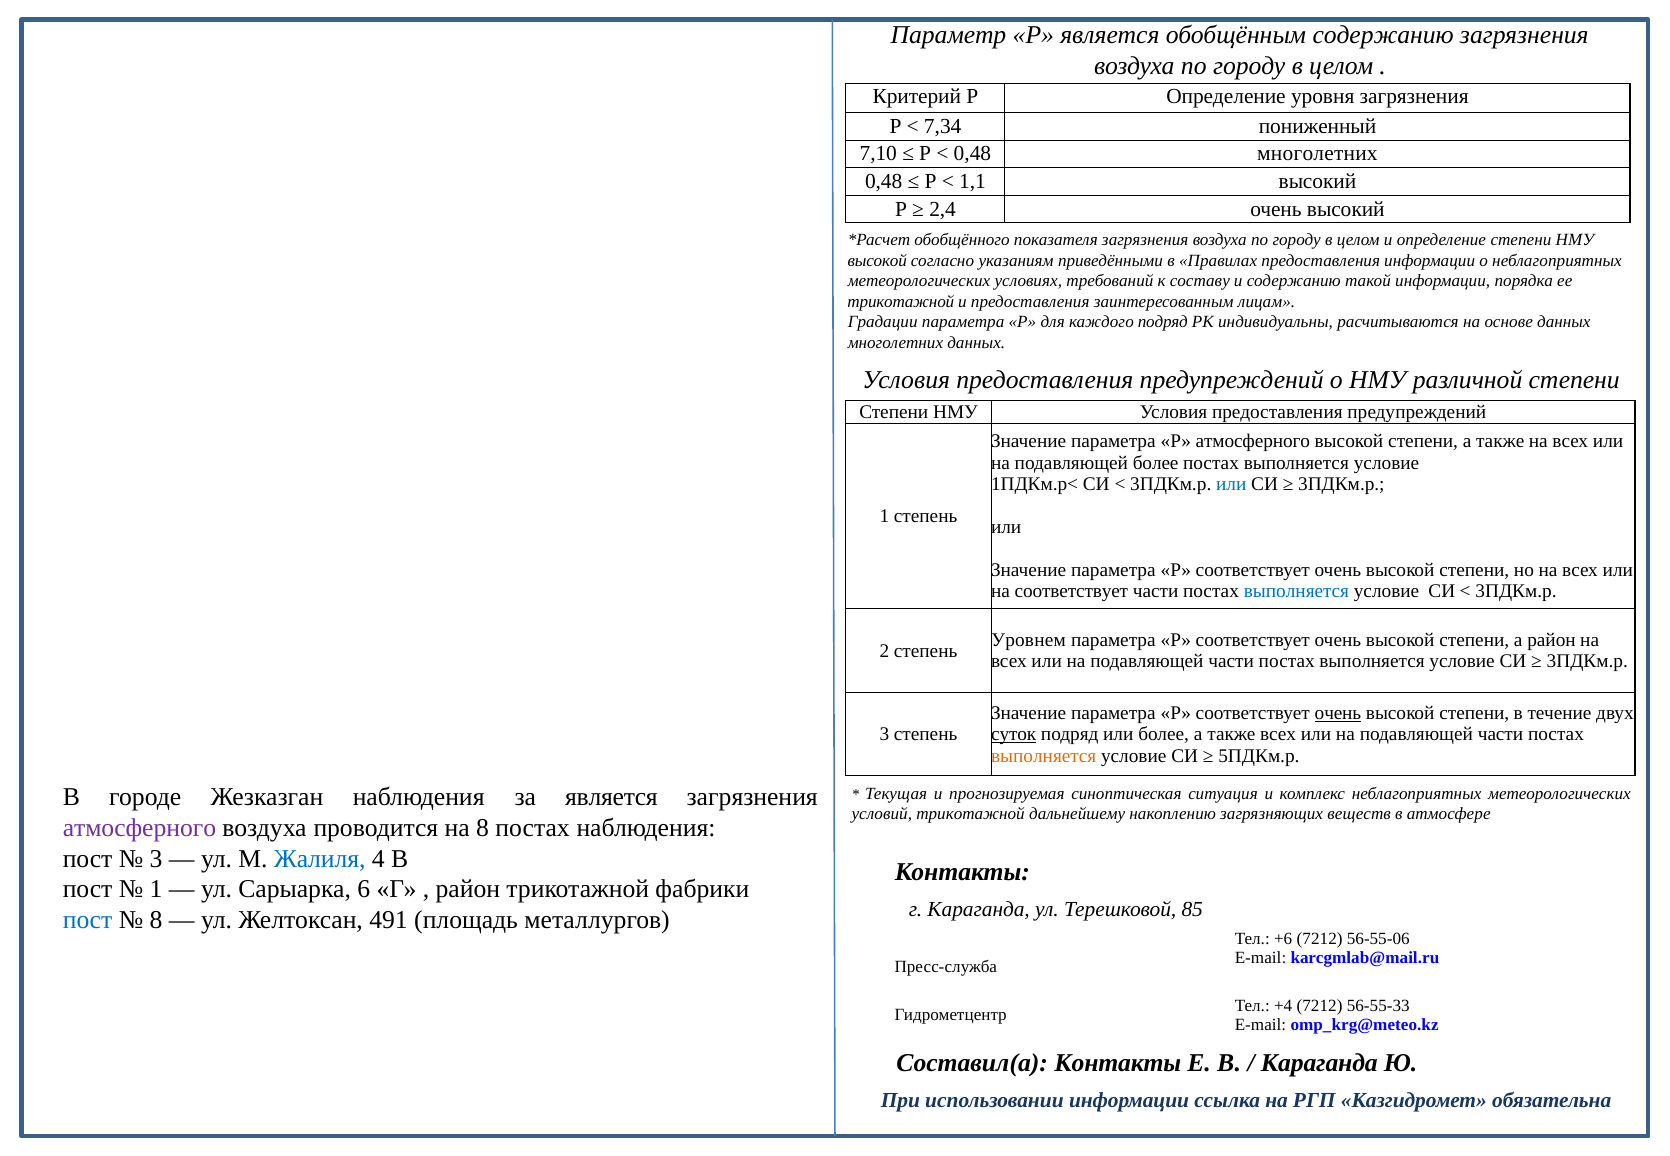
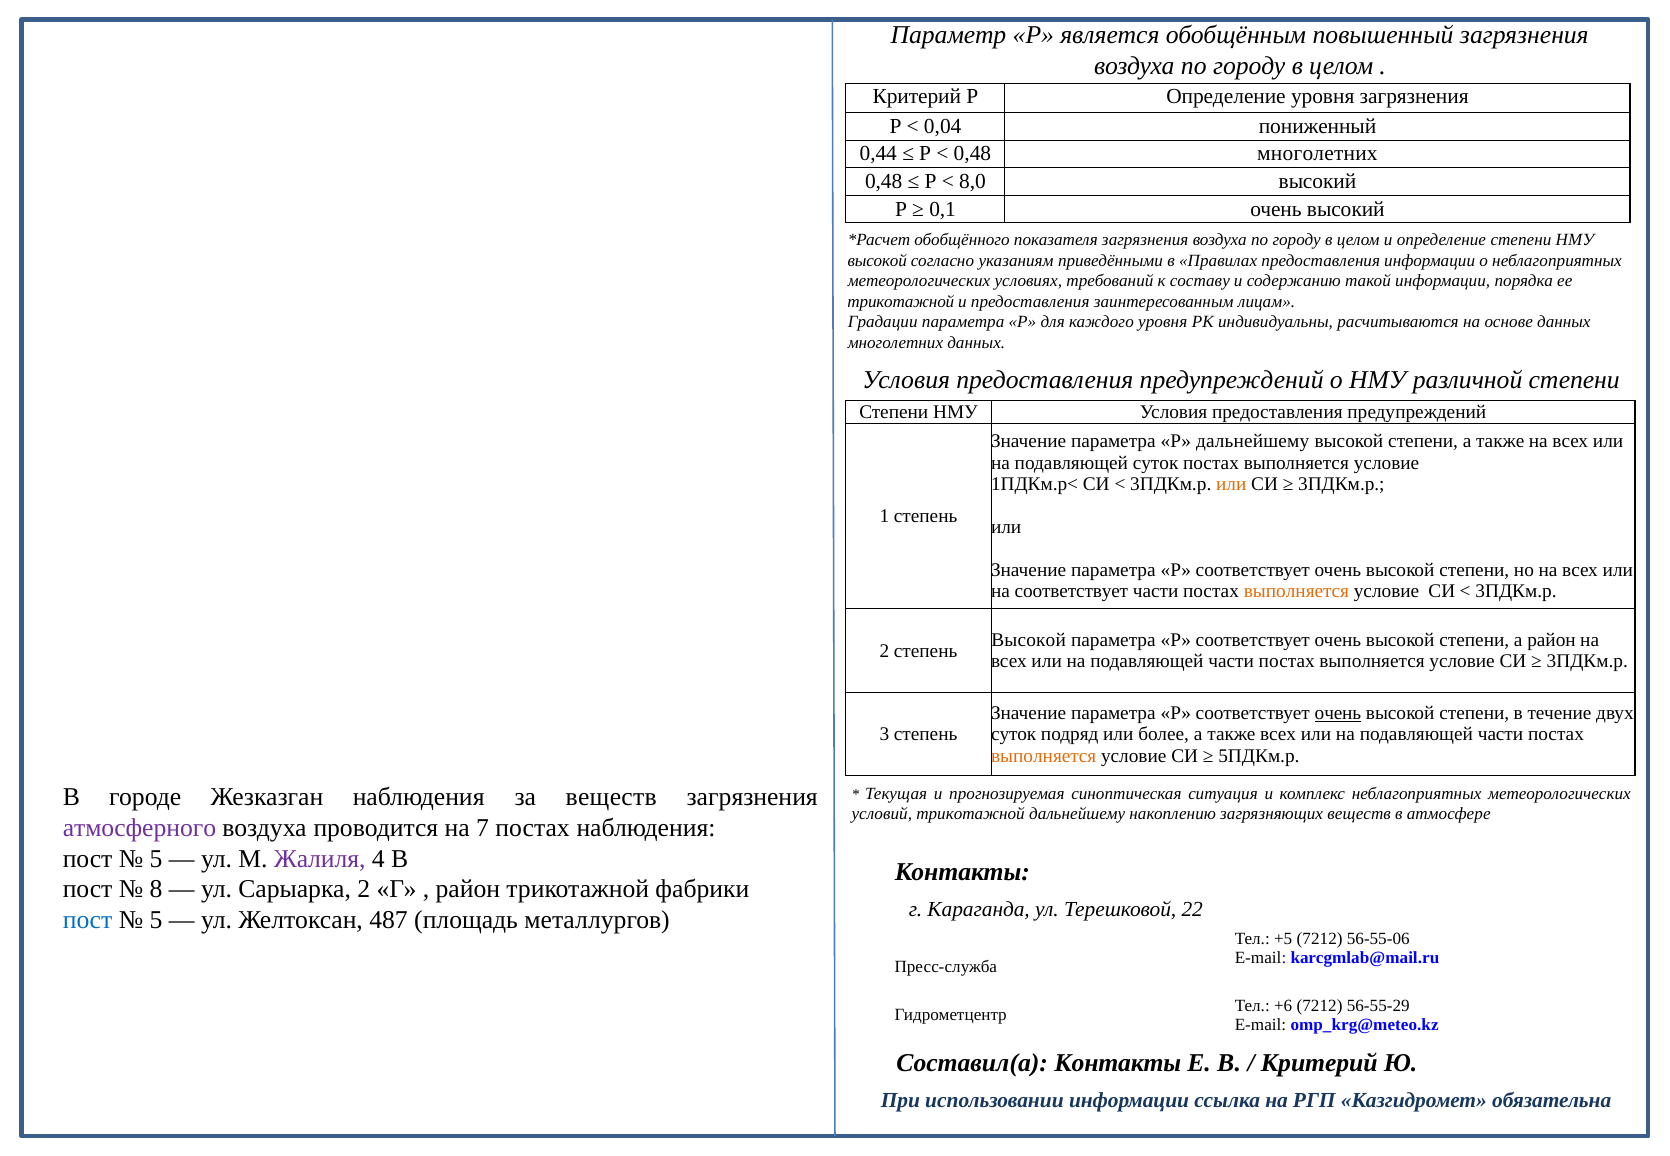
обобщённым содержанию: содержанию -> повышенный (1383, 35)
7,34: 7,34 -> 0,04 (943, 126)
7,10: 7,10 -> 0,44 (878, 154)
1,1: 1,1 -> 8,0 (972, 181)
2,4: 2,4 -> 0,1 (943, 209)
каждого подряд: подряд -> уровня (1163, 322)
Р атмосферного: атмосферного -> дальнейшему (1253, 442)
подавляющей более: более -> суток (1156, 463)
или colour: blue -> orange (1231, 484)
выполняется colour: blue -> orange (1296, 591)
Уровнем: Уровнем -> Высокой (1029, 640)
суток underline: present -> none (1014, 734)
за является: является -> веществ (611, 797)
на 8: 8 -> 7 (483, 828)
3: 3 -> 5 (156, 859)
Жалиля colour: blue -> purple (320, 859)
1: 1 -> 8 (156, 889)
Сарыарка 6: 6 -> 2 (364, 889)
85: 85 -> 22 (1192, 910)
8: 8 -> 5 (156, 920)
491: 491 -> 487 (389, 920)
+6: +6 -> +5 (1283, 939)
+4: +4 -> +6 (1283, 1006)
56-55-33: 56-55-33 -> 56-55-29 (1378, 1006)
Караганда: Караганда -> Критерий (1319, 1063)
